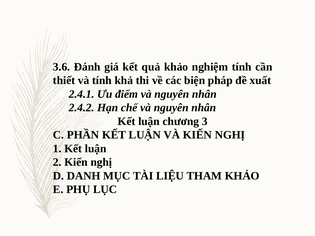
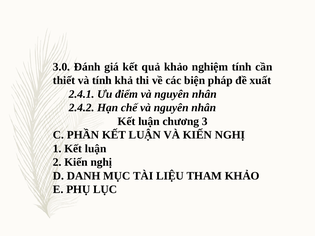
3.6: 3.6 -> 3.0 (62, 67)
